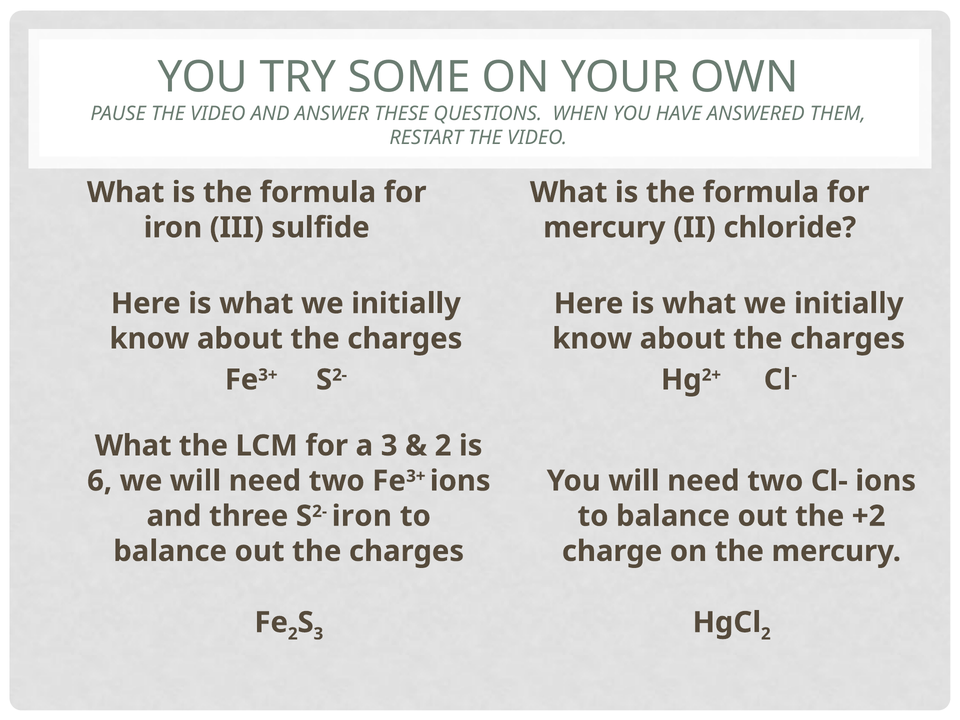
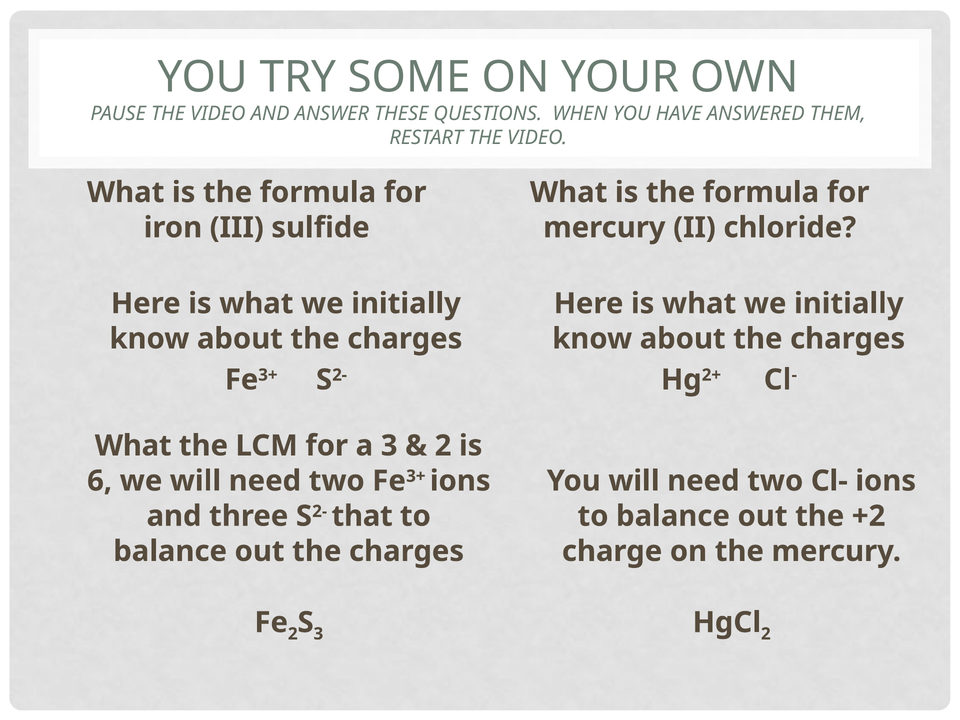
iron: iron -> that (362, 516)
